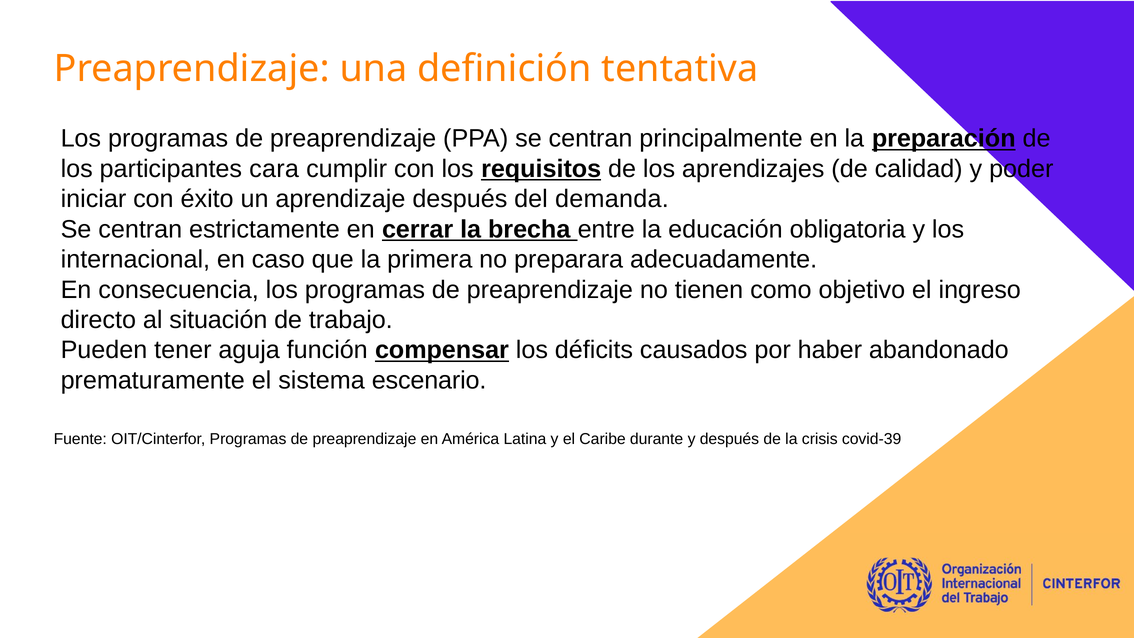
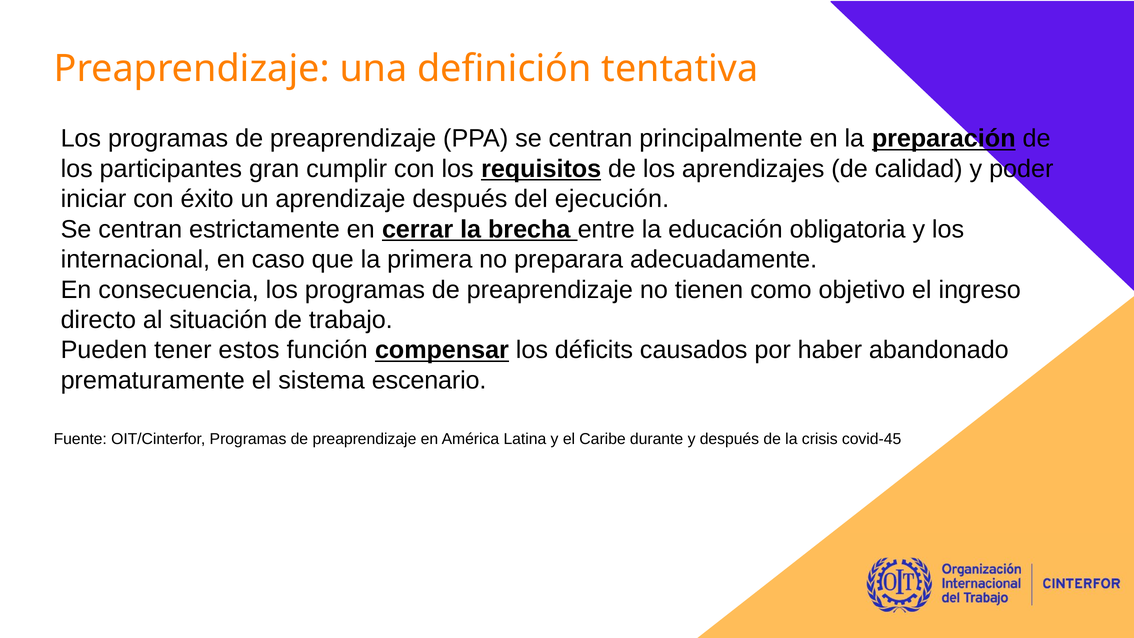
cara: cara -> gran (274, 169)
demanda: demanda -> ejecución (612, 199)
aguja: aguja -> estos (249, 350)
covid-39: covid-39 -> covid-45 (872, 439)
